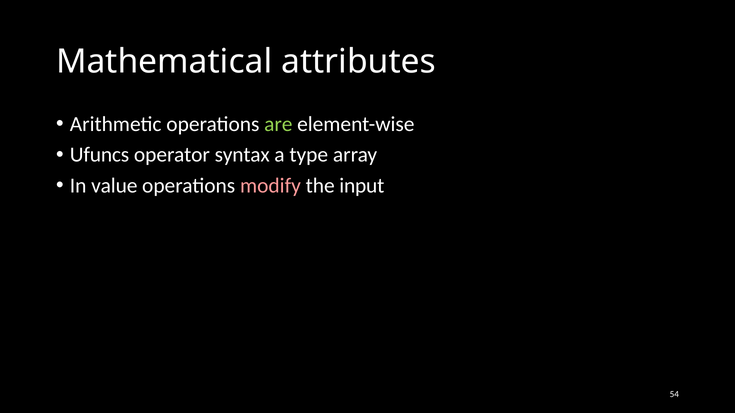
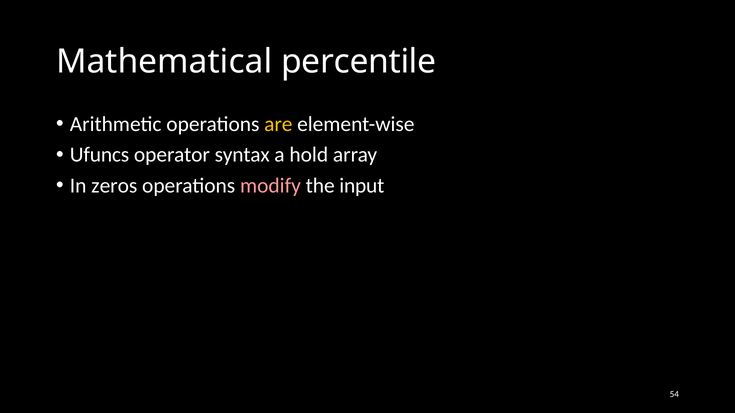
attributes: attributes -> percentile (359, 62)
are colour: light green -> yellow (278, 124)
type: type -> hold (309, 155)
value: value -> zeros (114, 186)
